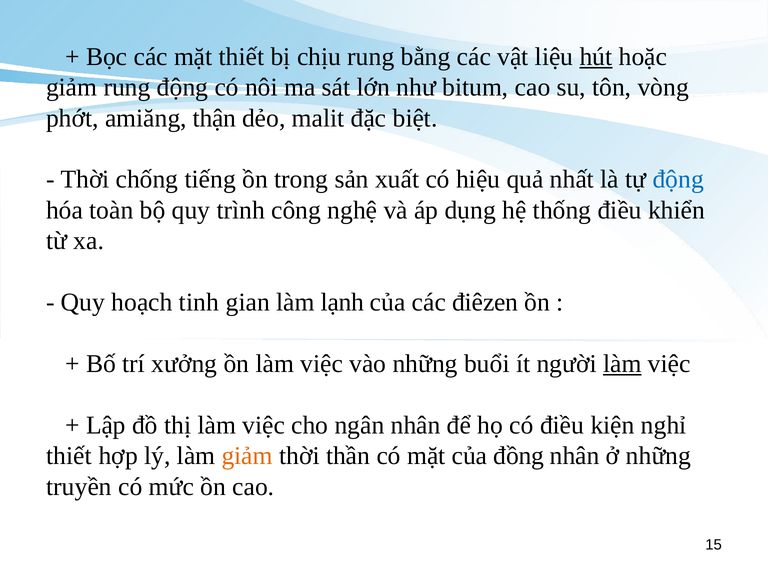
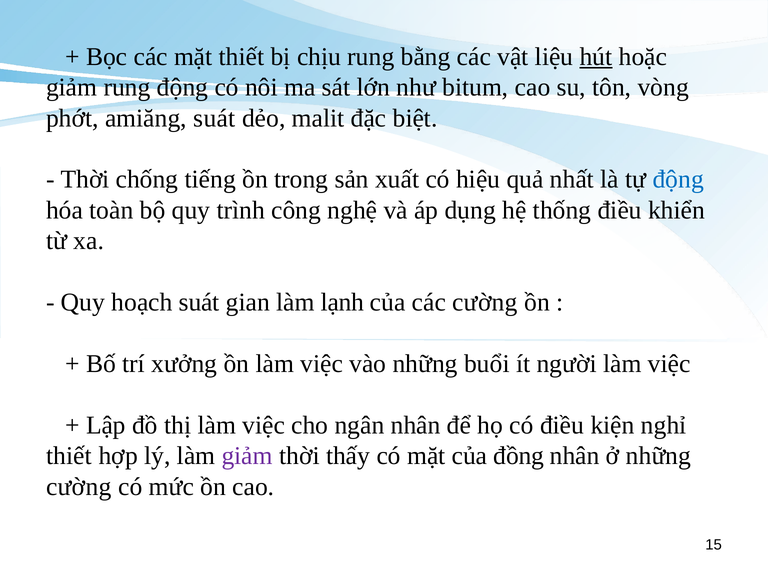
amiăng thận: thận -> suát (214, 118)
hoạch tinh: tinh -> suát (199, 302)
các điêzen: điêzen -> cường (485, 302)
làm underline: present -> none (622, 364)
giảm colour: orange -> purple (247, 456)
thần: thần -> thấy (348, 456)
truyền: truyền -> cường (79, 487)
